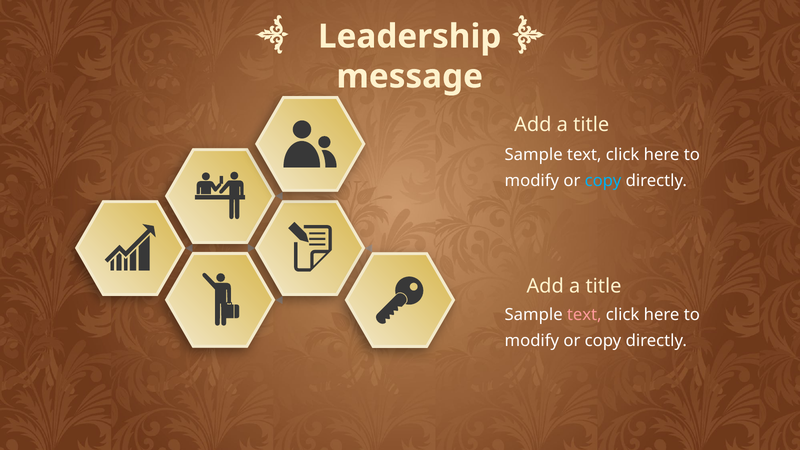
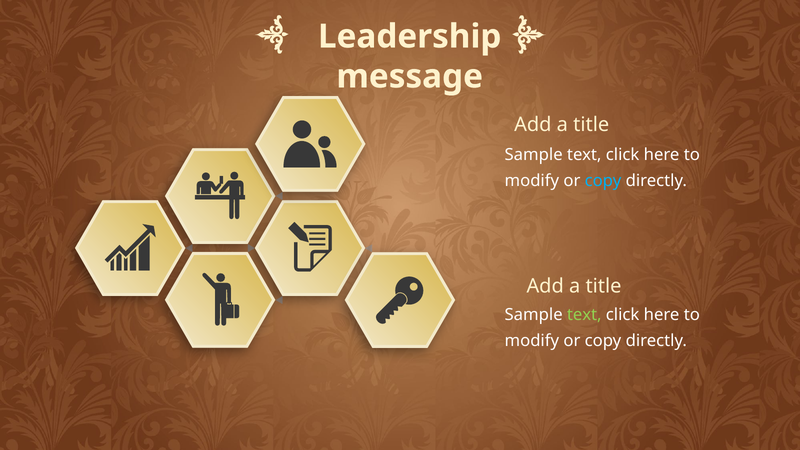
text colour: pink -> light green (584, 315)
